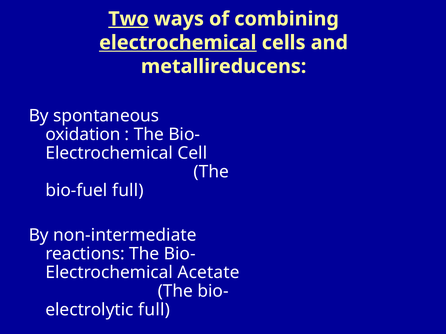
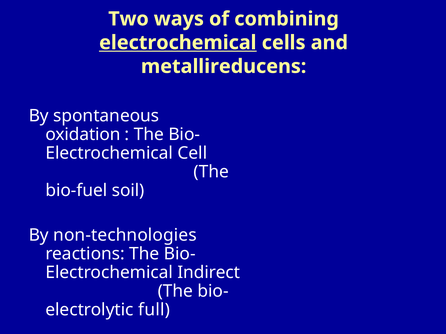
Two underline: present -> none (129, 19)
bio-fuel full: full -> soil (128, 191)
non-intermediate: non-intermediate -> non-technologies (125, 235)
Acetate: Acetate -> Indirect (209, 273)
